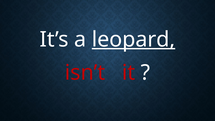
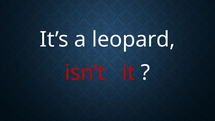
leopard underline: present -> none (133, 39)
